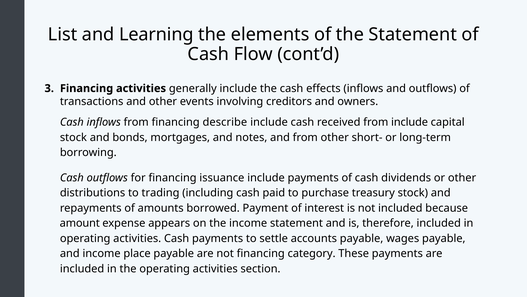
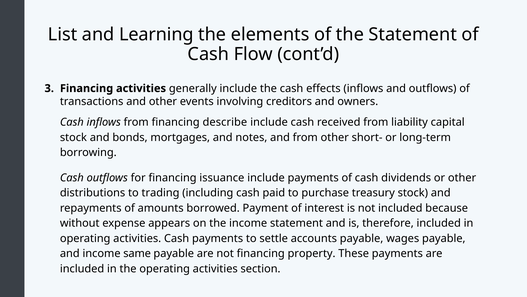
from include: include -> liability (410, 122)
amount: amount -> without (80, 223)
place: place -> same (137, 253)
category: category -> property (312, 253)
